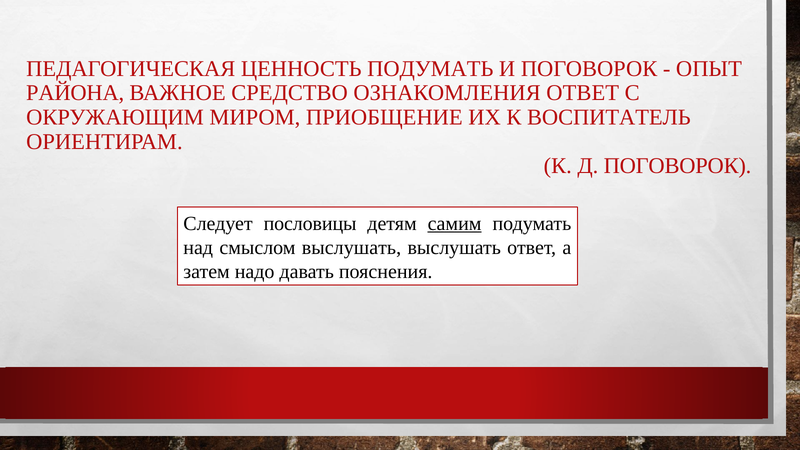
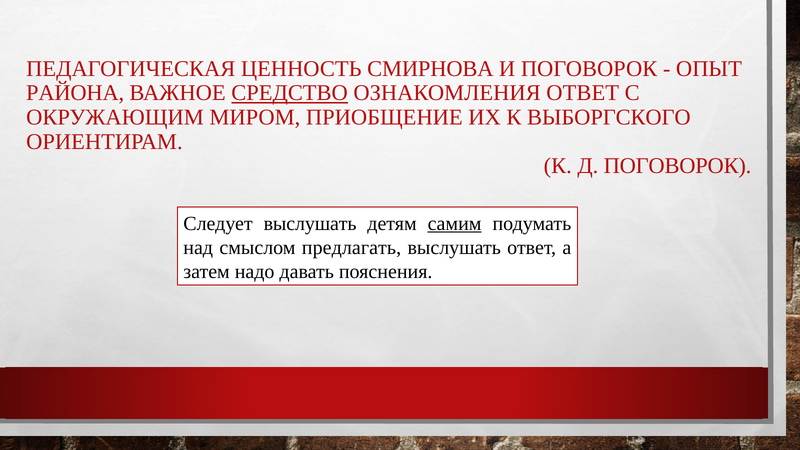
ЦЕННОСТЬ ПОДУМАТЬ: ПОДУМАТЬ -> СМИРНОВА (430, 69)
СРЕДСТВО underline: none -> present (290, 93)
ВОСПИТАТЕЛЬ: ВОСПИТАТЕЛЬ -> ВЫБОРГСКОГО (609, 117)
Следует пословицы: пословицы -> выслушать (310, 223)
смыслом выслушать: выслушать -> предлагать (351, 247)
